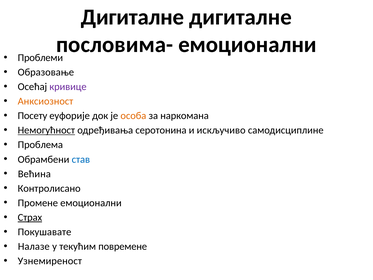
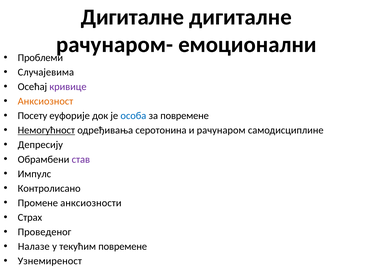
пословима-: пословима- -> рачунаром- (115, 45)
Образовање: Образовање -> Случајевима (46, 72)
особа colour: orange -> blue (133, 116)
за наркомана: наркомана -> повремене (185, 116)
искључиво: искључиво -> рачунаром (221, 130)
Проблема: Проблема -> Депресију (40, 145)
став colour: blue -> purple (81, 159)
Већина: Већина -> Импулс (34, 174)
Промене емоционални: емоционални -> анксиозности (91, 203)
Страх underline: present -> none (30, 217)
Покушавате: Покушавате -> Проведеног (45, 232)
